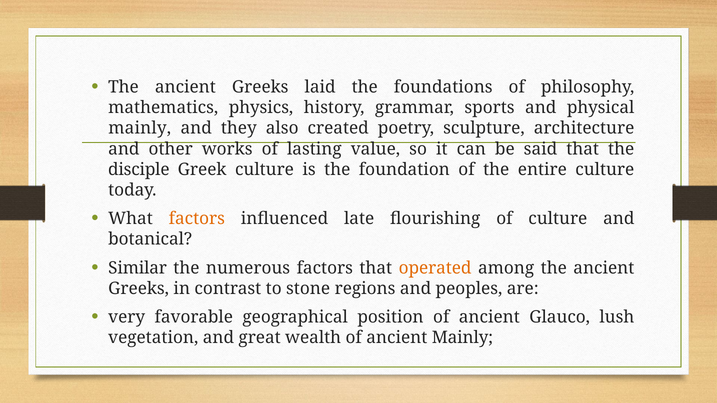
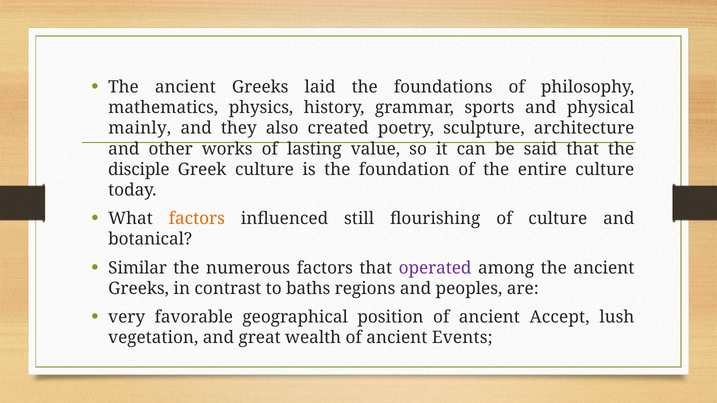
late: late -> still (359, 219)
operated colour: orange -> purple (435, 268)
stone: stone -> baths (308, 289)
Glauco: Glauco -> Accept (560, 317)
ancient Mainly: Mainly -> Events (462, 338)
